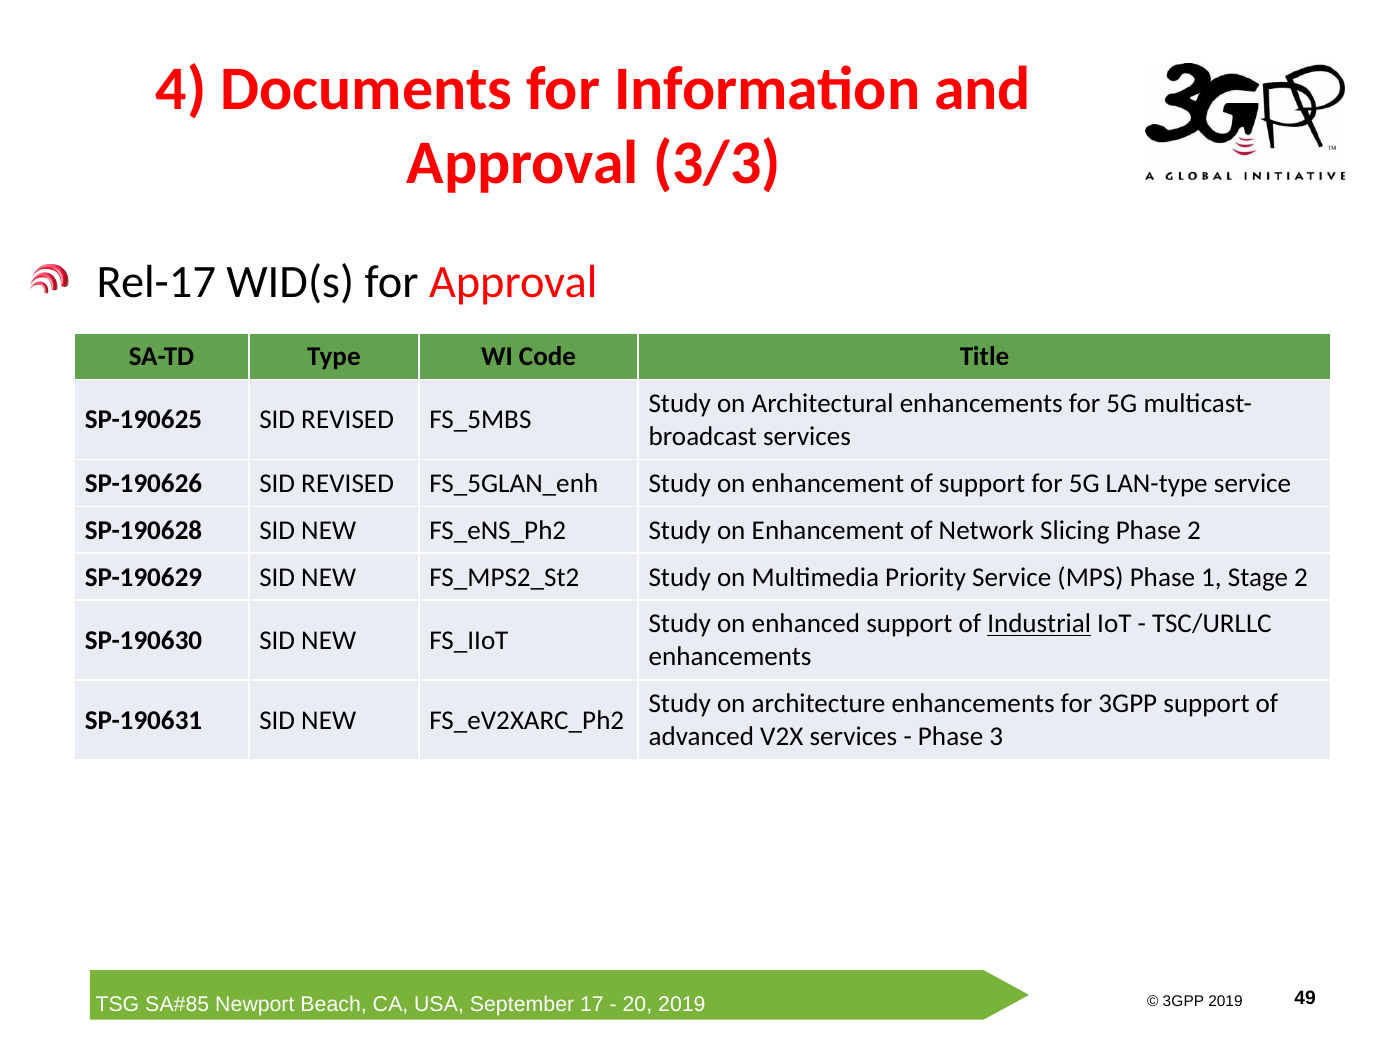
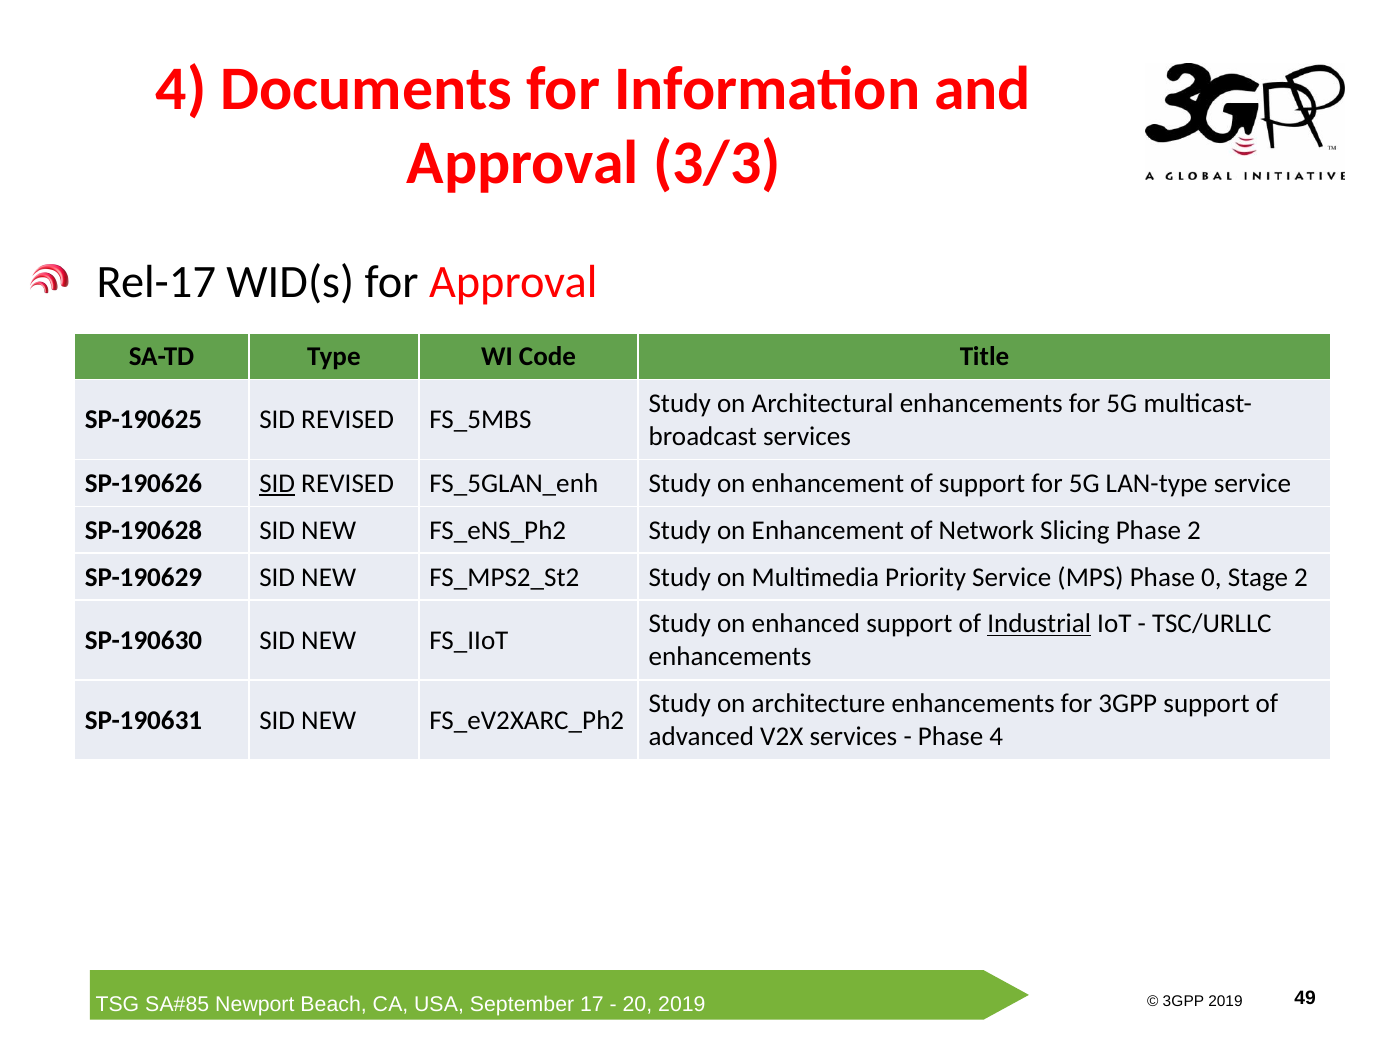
SID underline: none -> present (277, 483)
1: 1 -> 0 (1211, 577)
Phase 3: 3 -> 4 (996, 737)
